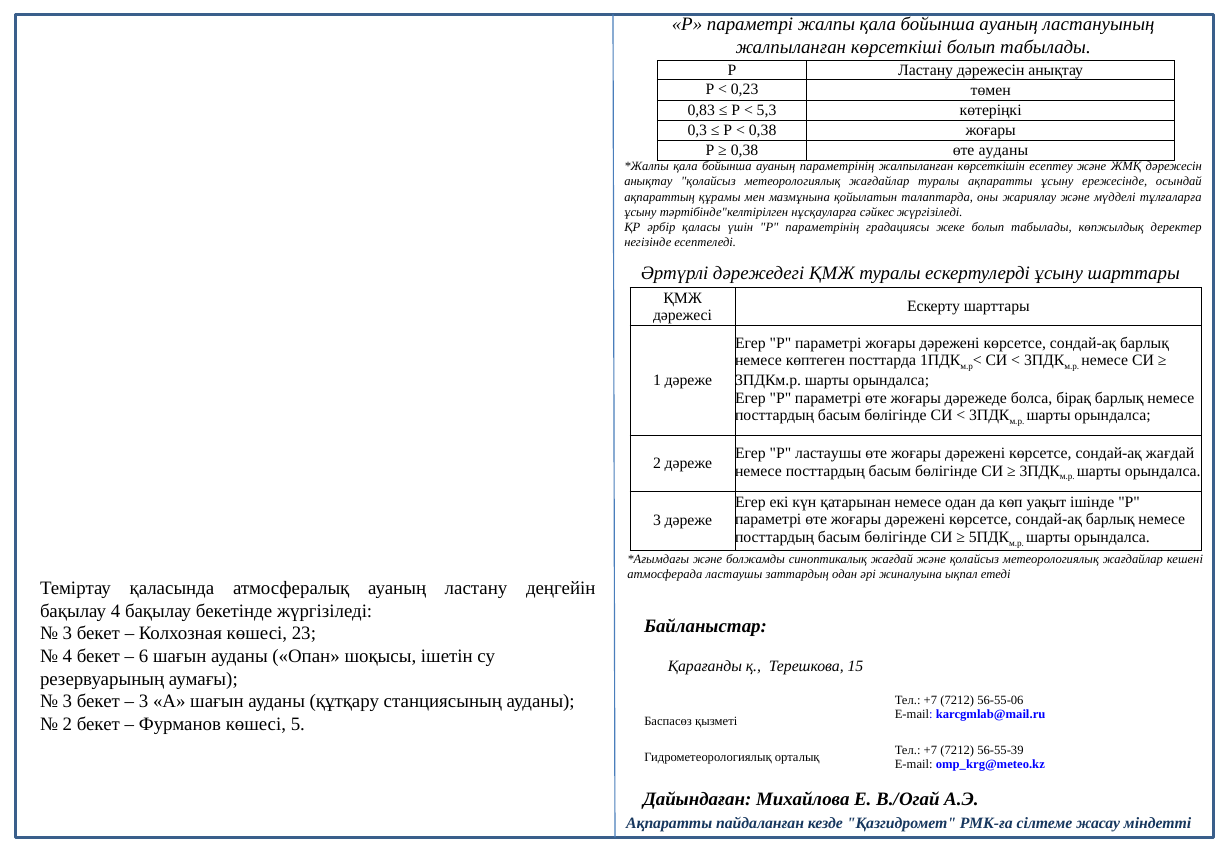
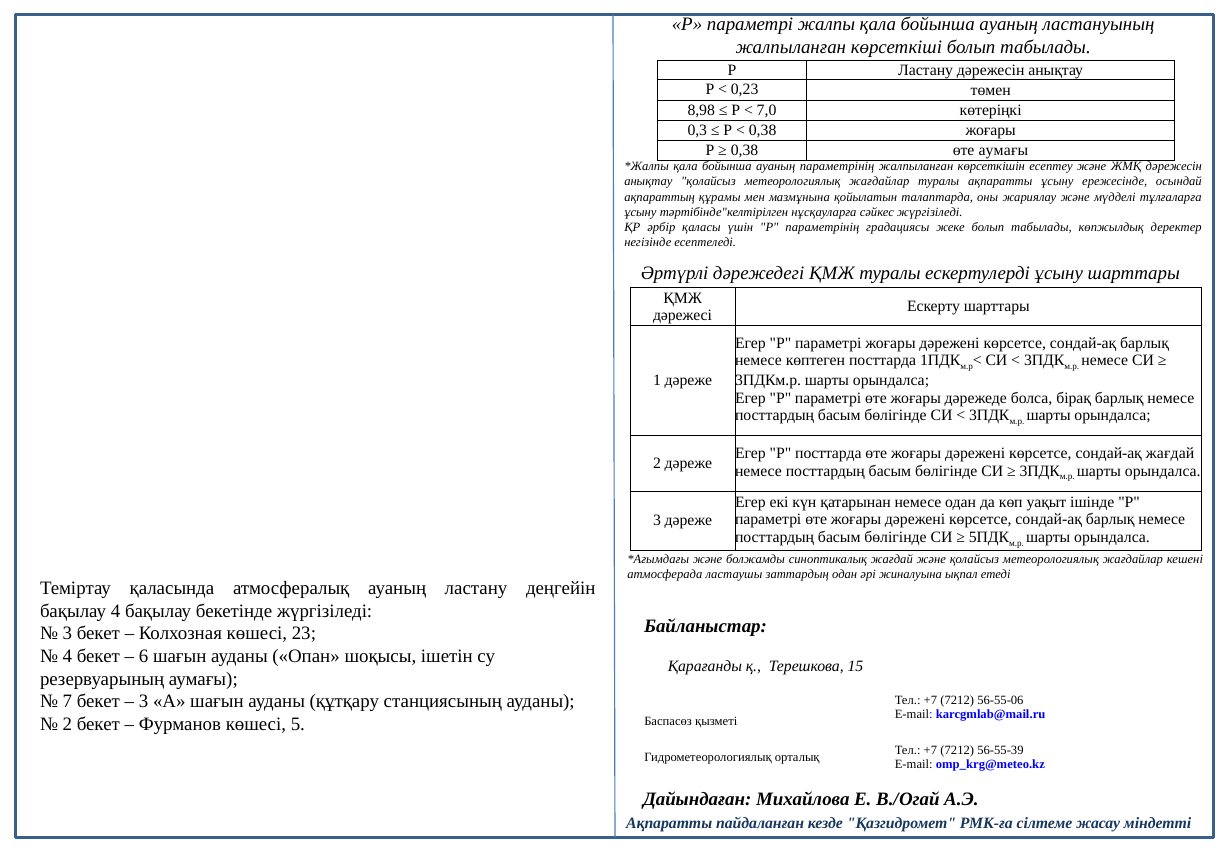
0,83: 0,83 -> 8,98 (701, 110)
5,3: 5,3 -> 7,0 (767, 110)
өте ауданы: ауданы -> аумағы (1003, 151)
Р ластаушы: ластаушы -> посттарда (828, 453)
3: 3 -> 7 (67, 701)
